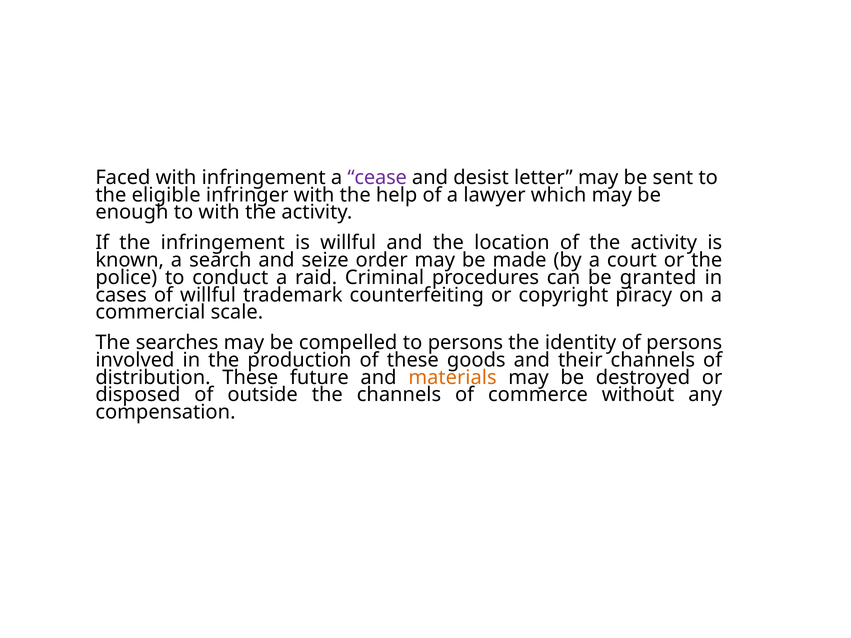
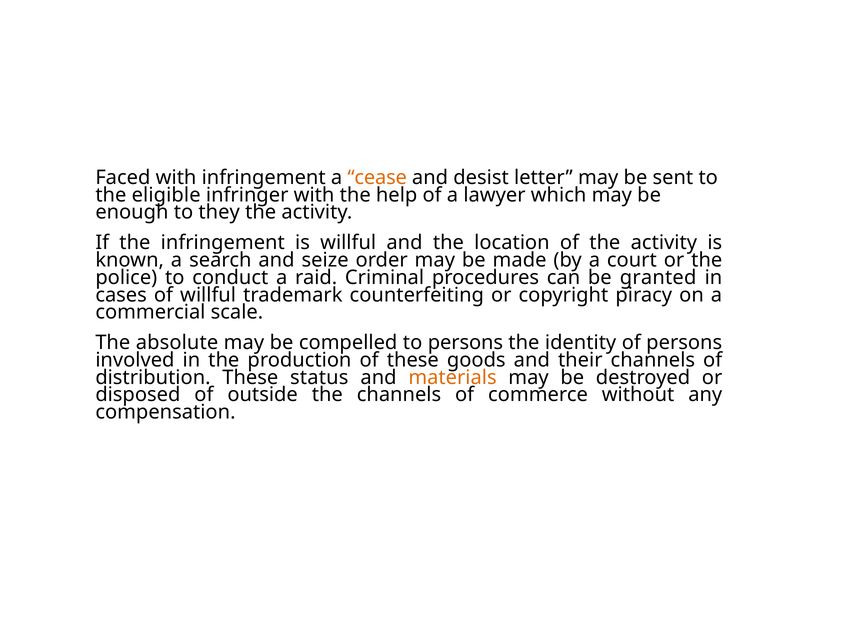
cease colour: purple -> orange (377, 178)
to with: with -> they (219, 212)
searches: searches -> absolute (177, 343)
future: future -> status (319, 378)
